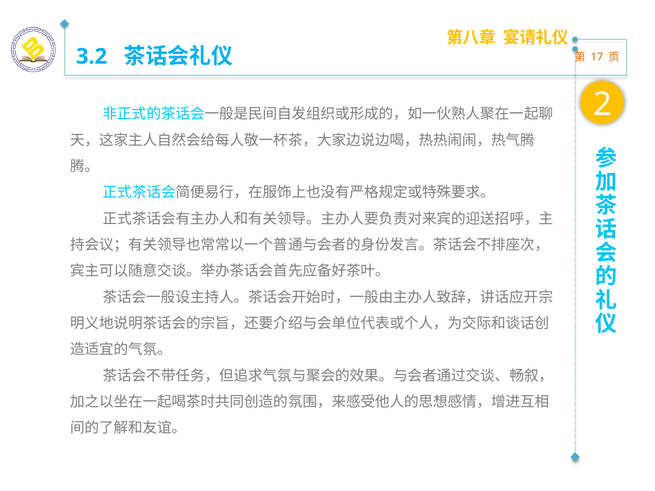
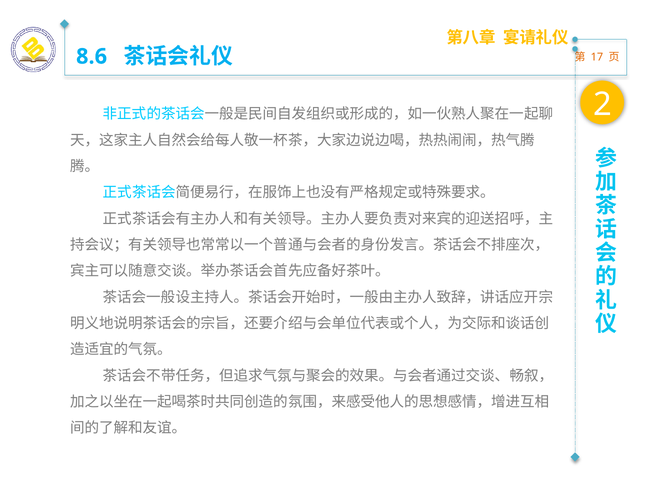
3.2: 3.2 -> 8.6 (92, 56)
